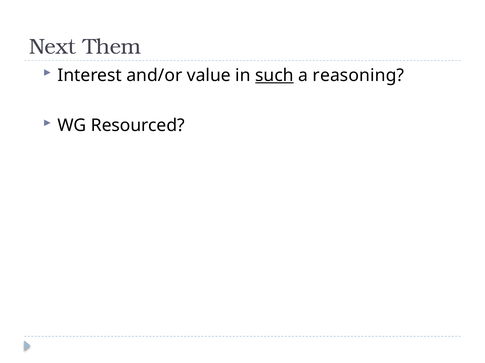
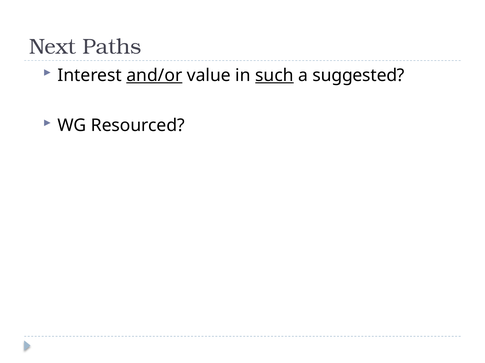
Them: Them -> Paths (112, 47)
and/or underline: none -> present (154, 75)
reasoning: reasoning -> suggested (359, 75)
